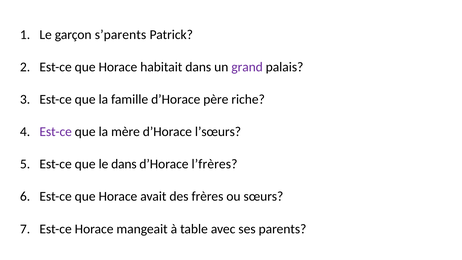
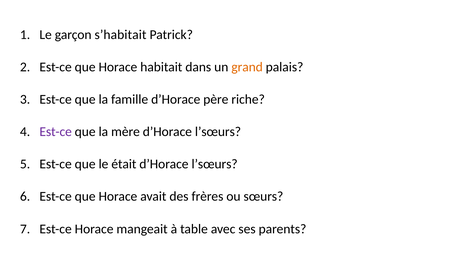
s’parents: s’parents -> s’habitait (121, 35)
grand colour: purple -> orange (247, 67)
le dans: dans -> était (124, 164)
l’frères: l’frères -> l’sœurs (215, 164)
